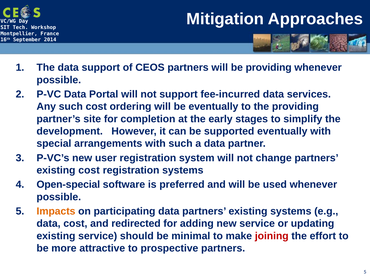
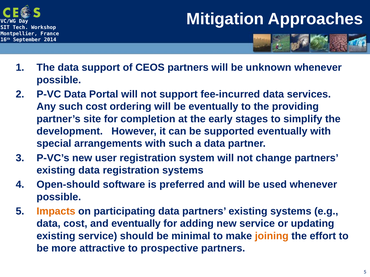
be providing: providing -> unknown (269, 68)
existing cost: cost -> data (89, 171)
Open-special: Open-special -> Open-should (68, 185)
and redirected: redirected -> eventually (136, 224)
joining colour: red -> orange (272, 236)
